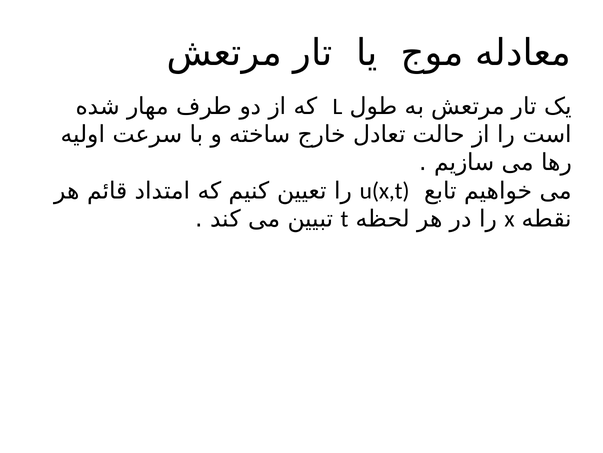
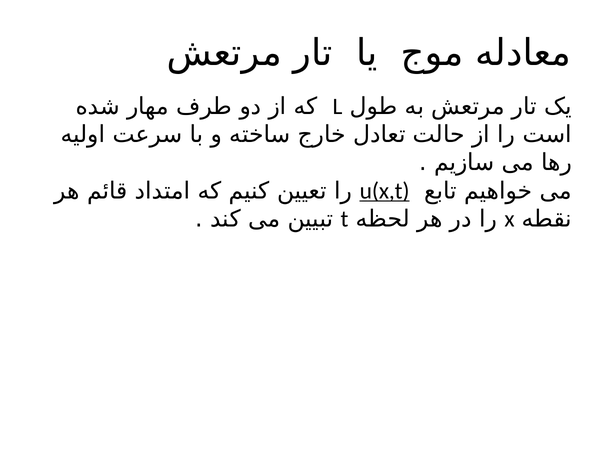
u(x,t underline: none -> present (385, 191)
